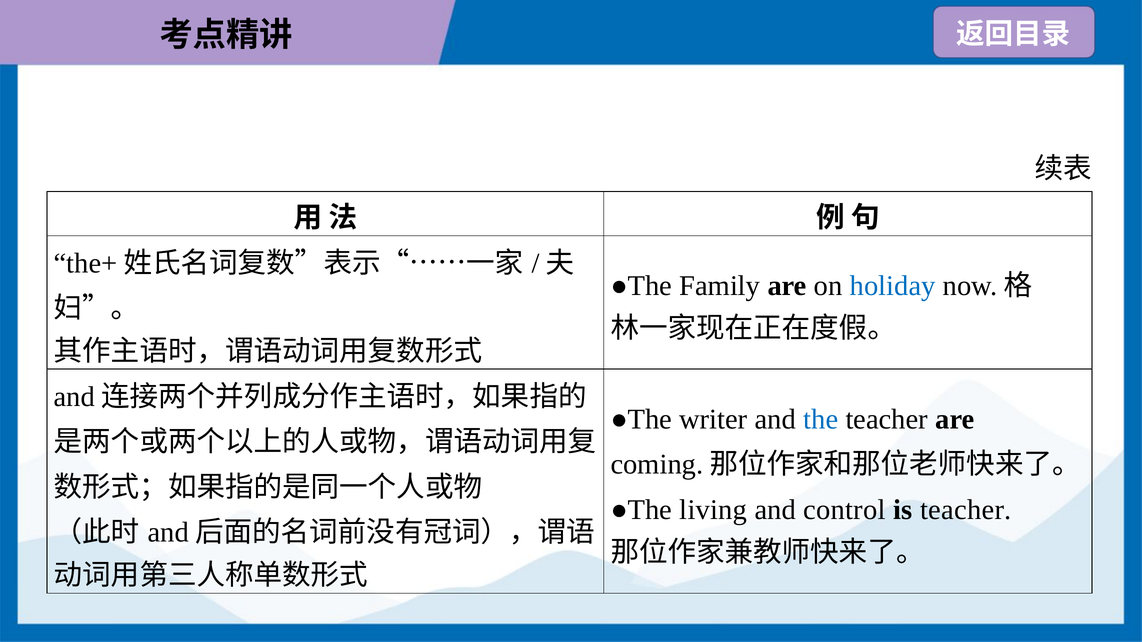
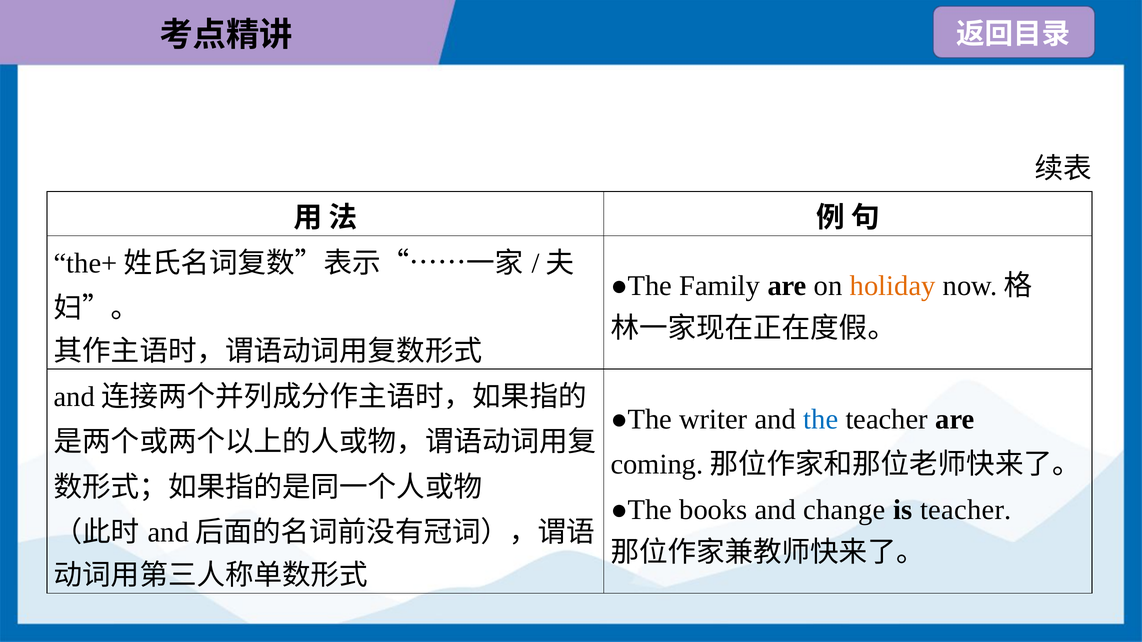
holiday colour: blue -> orange (893, 286)
living: living -> books (713, 510)
control: control -> change (844, 510)
